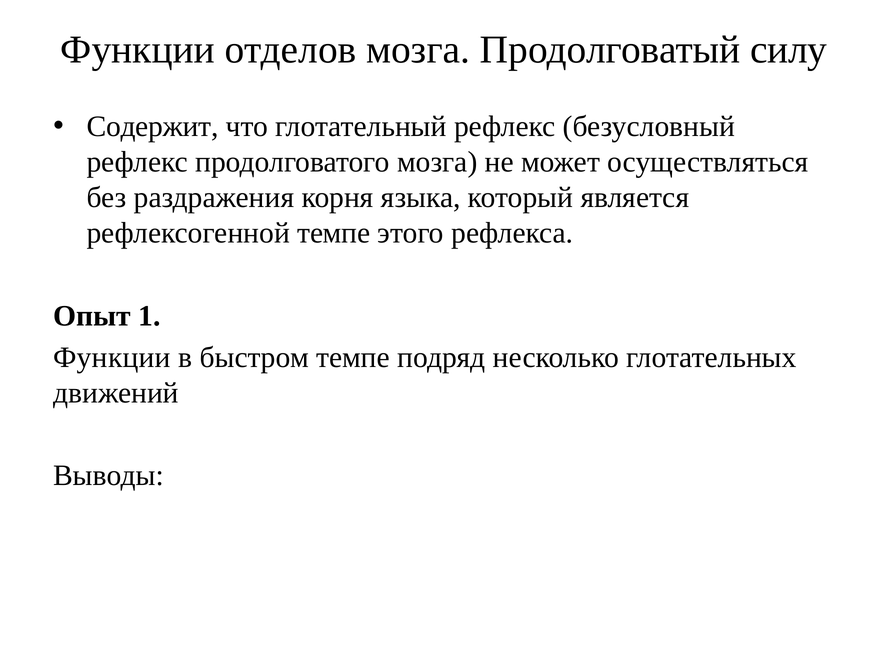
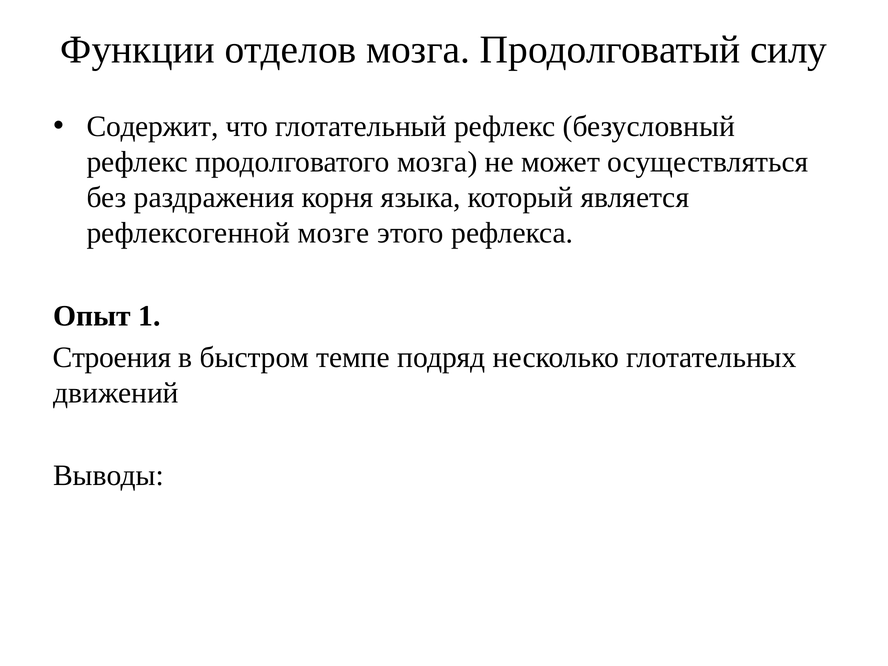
рефлексогенной темпе: темпе -> мозге (334, 233)
Функции: Функции -> Строения (112, 357)
